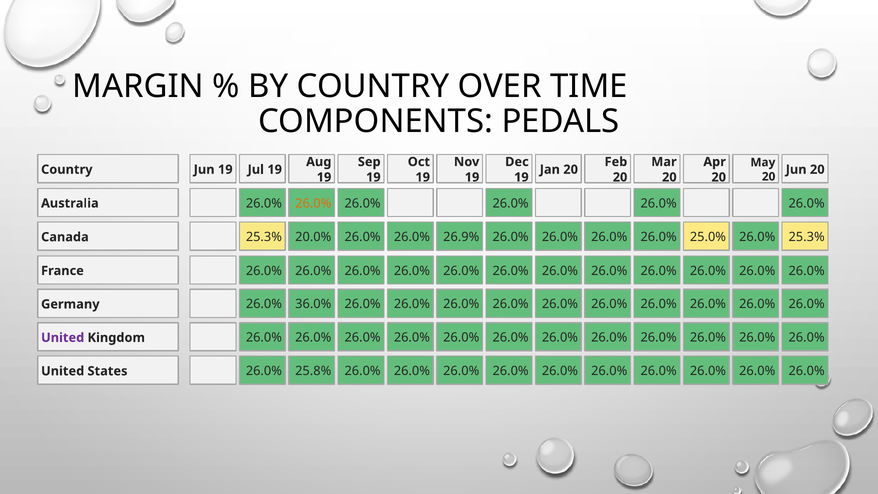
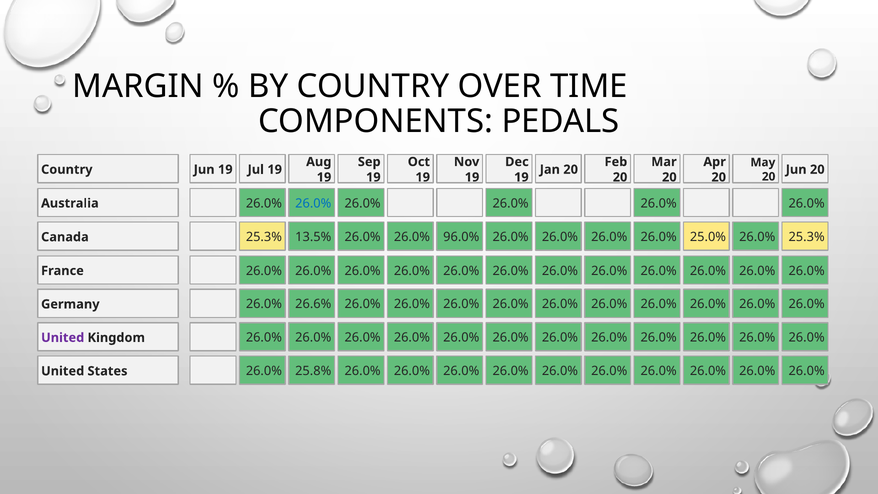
26.0% colour: orange -> blue (313, 203)
20.0%: 20.0% -> 13.5% (313, 237)
26.9%: 26.9% -> 96.0% (461, 237)
36.0%: 36.0% -> 26.6% (313, 304)
